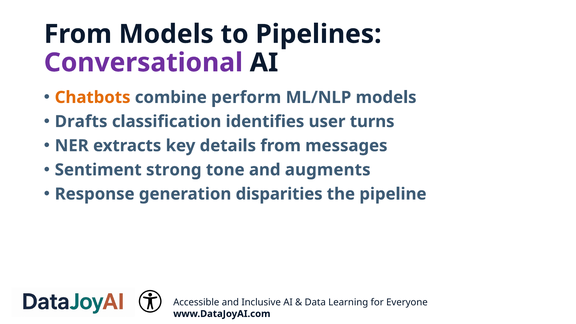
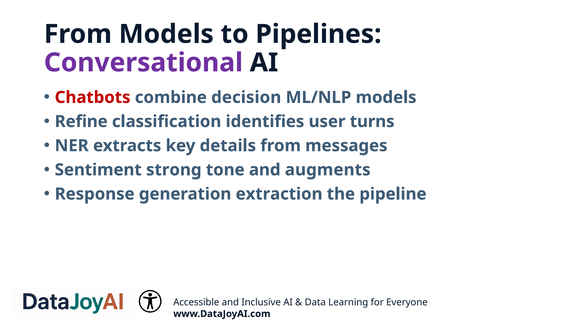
Chatbots colour: orange -> red (93, 97)
perform: perform -> decision (246, 97)
Drafts: Drafts -> Refine (81, 122)
disparities: disparities -> extraction (279, 194)
